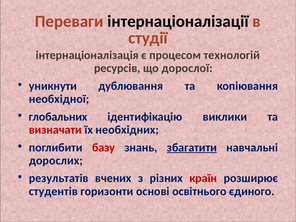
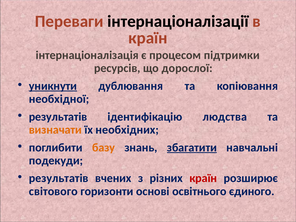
студії: студії -> країн (148, 38)
технологій: технологій -> підтримки (232, 55)
уникнути underline: none -> present (53, 86)
глобальних: глобальних -> результатів (58, 117)
виклики: виклики -> людства (225, 117)
визначати colour: red -> orange (55, 130)
базу colour: red -> orange (104, 147)
дорослих: дорослих -> подекуди (56, 161)
студентів: студентів -> світового (53, 191)
